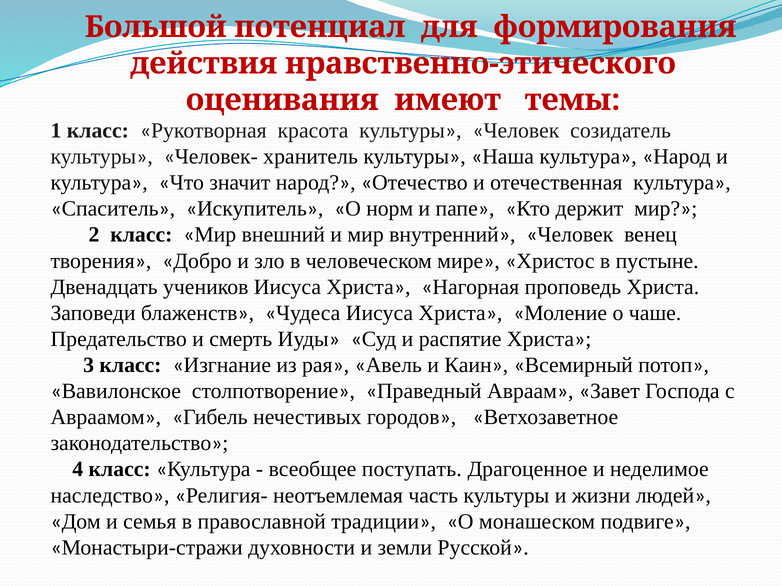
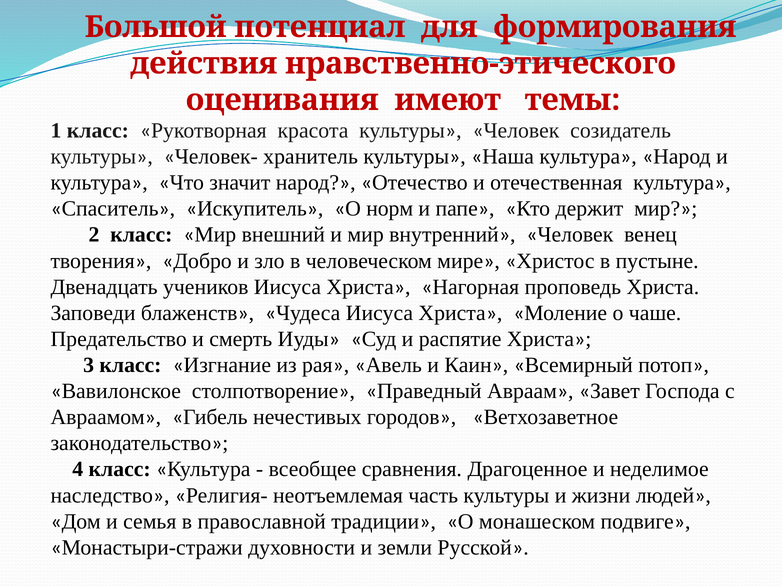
поступать: поступать -> сравнения (412, 470)
